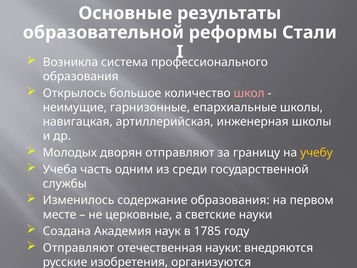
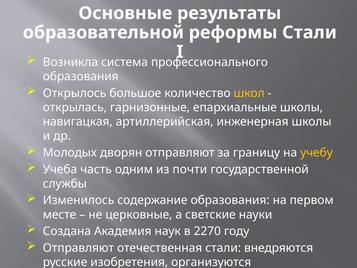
школ colour: pink -> yellow (249, 93)
неимущие: неимущие -> открылась (75, 107)
среди: среди -> почти (190, 169)
1785: 1785 -> 2270 (207, 231)
отечественная науки: науки -> стали (223, 248)
